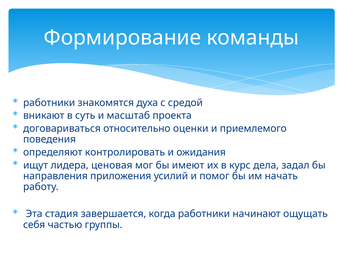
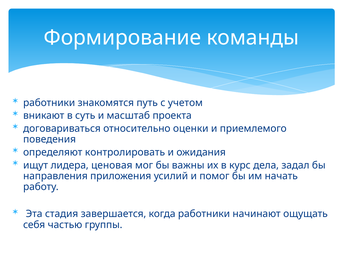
духа: духа -> путь (147, 102)
средой: средой -> учетом (185, 102)
имеют: имеют -> важны (188, 165)
